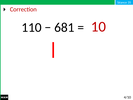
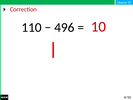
681: 681 -> 496 (64, 27)
